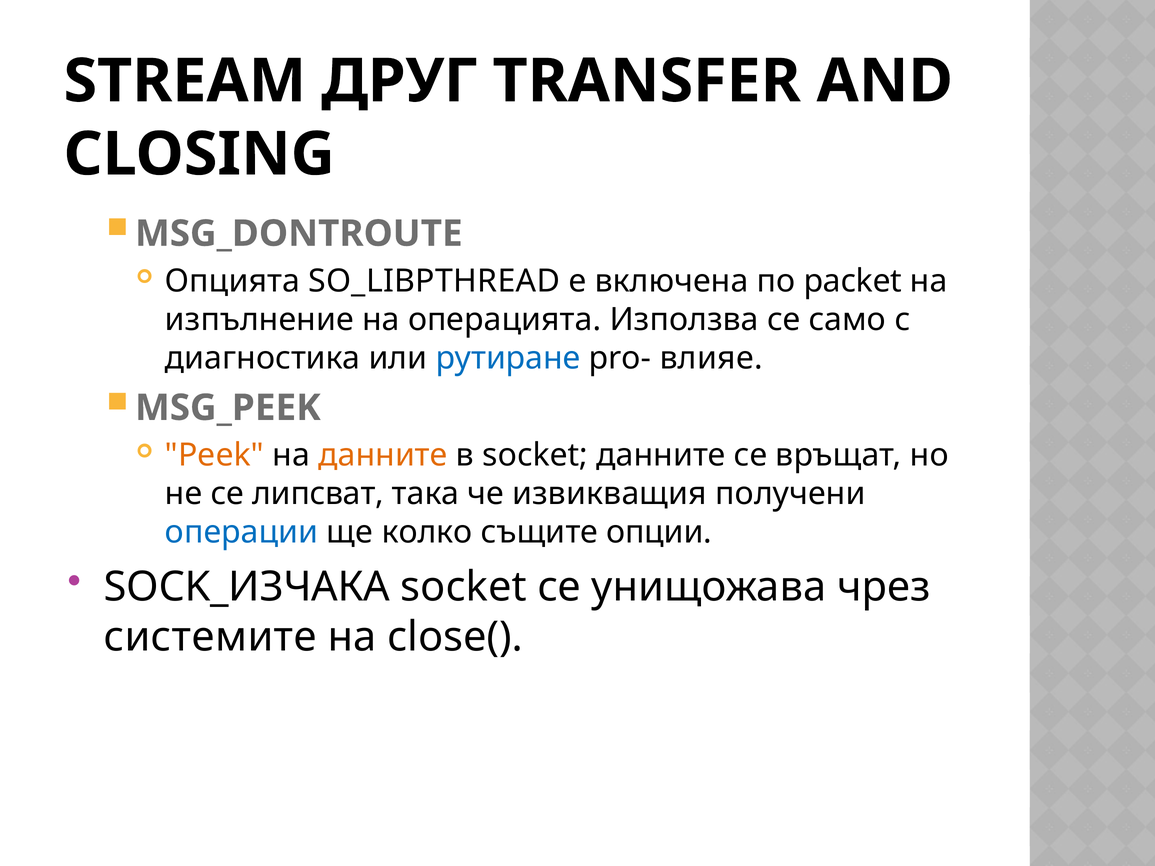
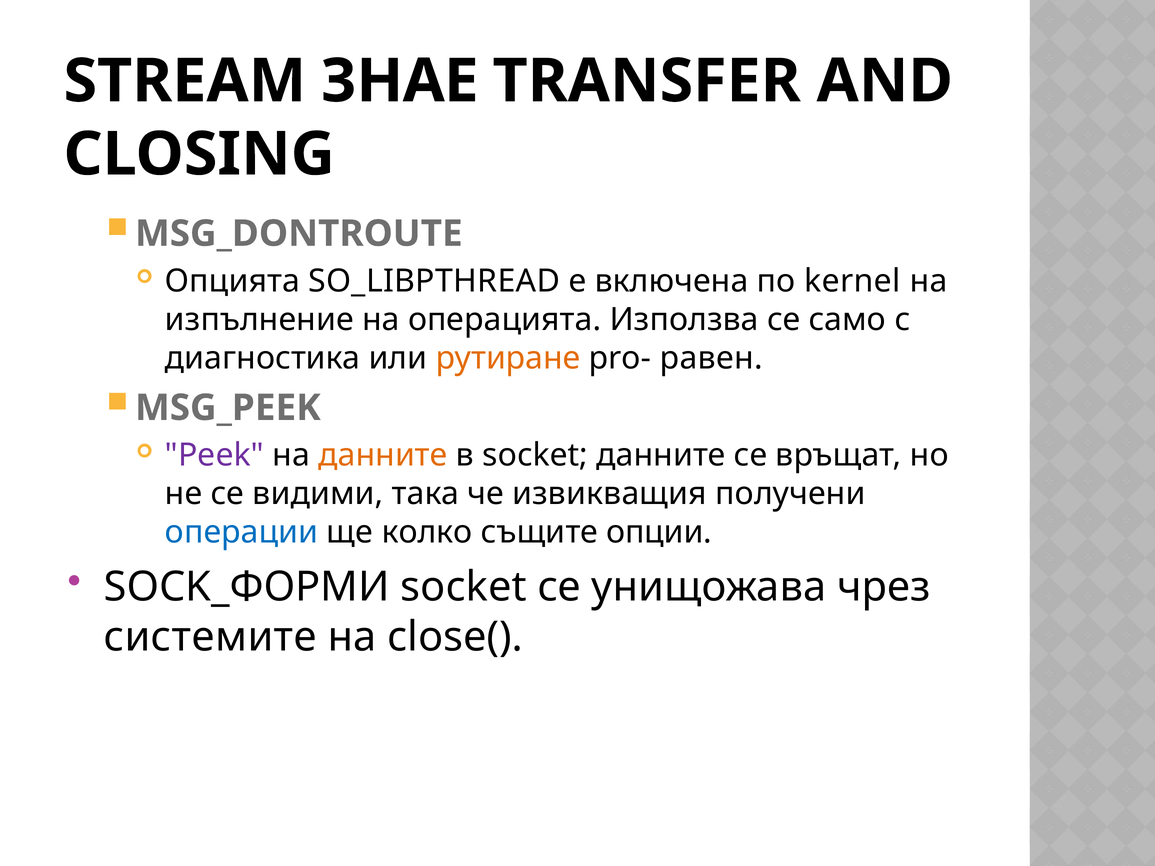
ДРУГ: ДРУГ -> ЗНАЕ (400, 81)
packet: packet -> kernel (852, 281)
рутиране colour: blue -> orange (508, 358)
влияе: влияе -> равен (711, 358)
Peek colour: orange -> purple (214, 455)
липсват: липсват -> видими (318, 494)
SOCK_ИЗЧАКА: SOCK_ИЗЧАКА -> SOCK_ФОРМИ (247, 587)
